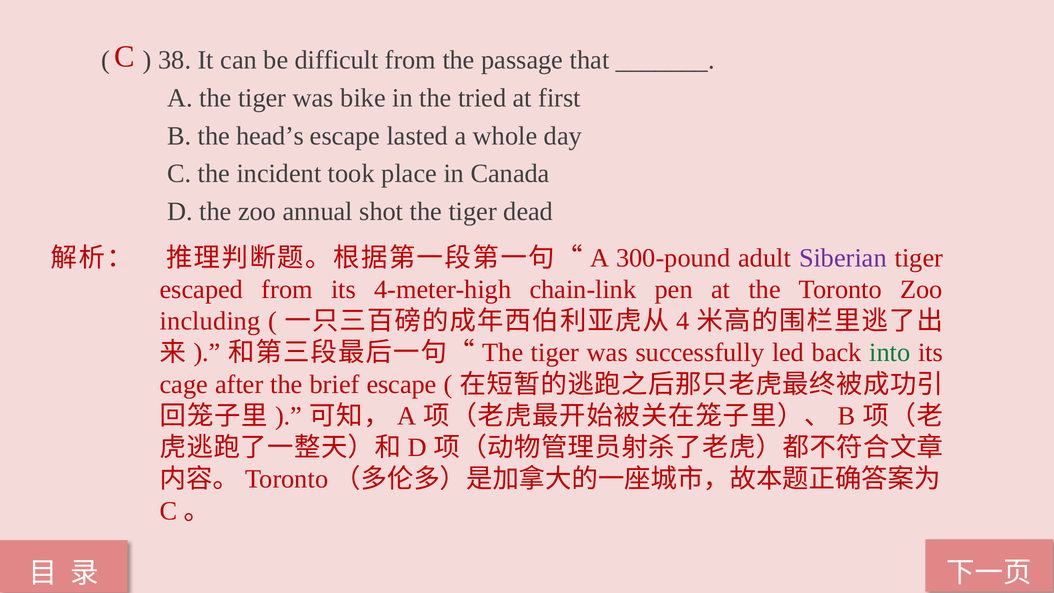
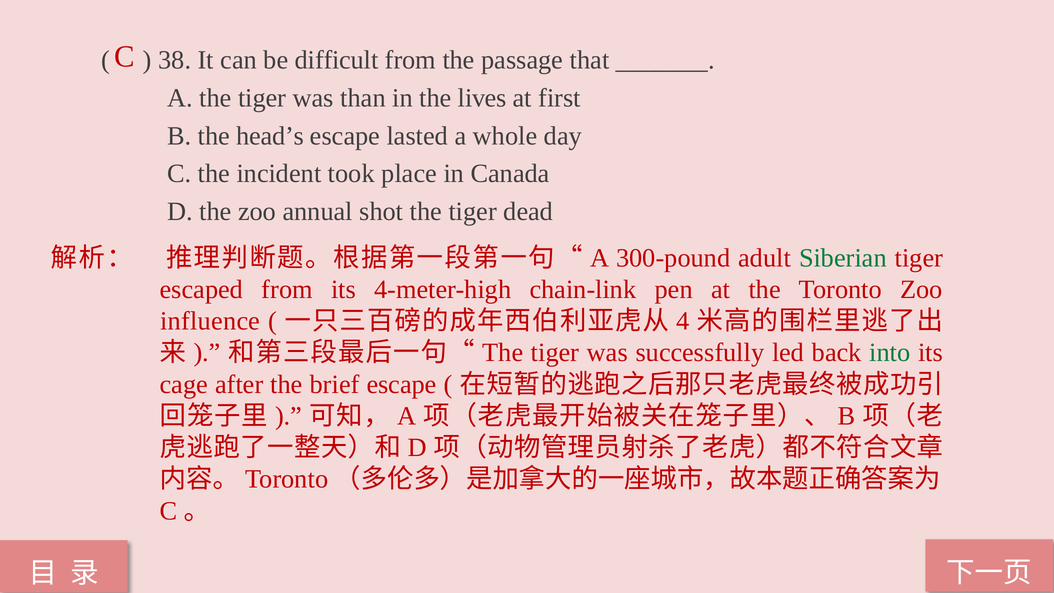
bike: bike -> than (363, 98)
tried: tried -> lives (482, 98)
Siberian colour: purple -> green (843, 258)
including: including -> influence (210, 321)
